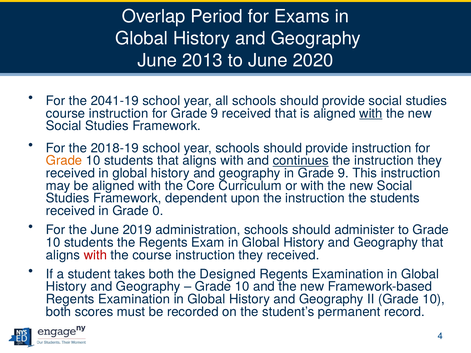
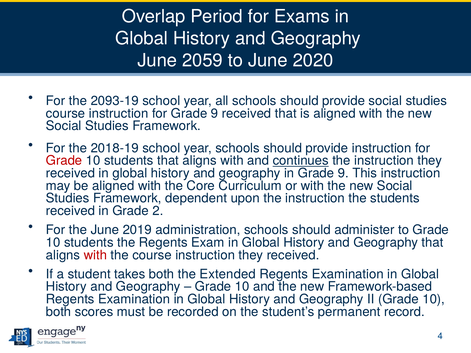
2013: 2013 -> 2059 (202, 61)
2041-19: 2041-19 -> 2093-19 (115, 101)
with underline: present -> none (371, 113)
Grade colour: orange -> red (64, 161)
0: 0 -> 2 (158, 211)
Designed: Designed -> Extended (228, 274)
